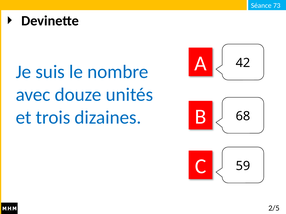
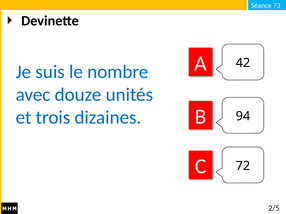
68: 68 -> 94 (243, 116)
59: 59 -> 72 (243, 166)
